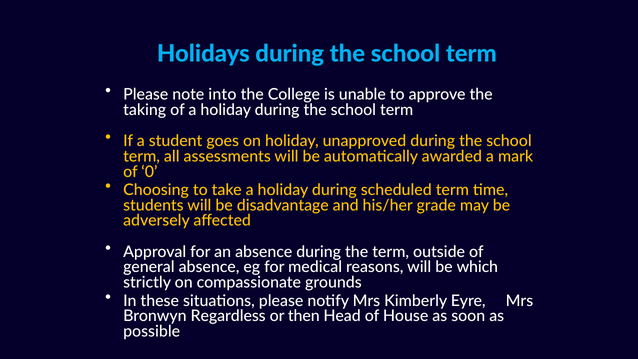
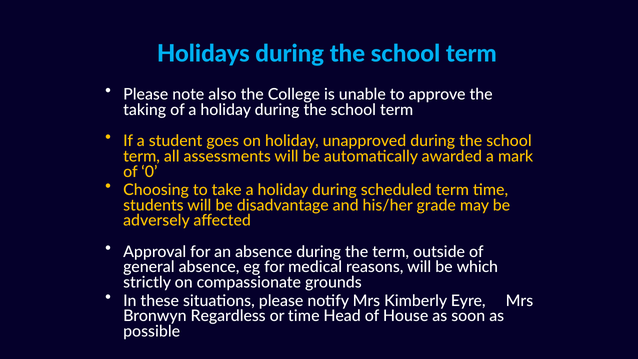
into: into -> also (222, 95)
or then: then -> time (304, 316)
